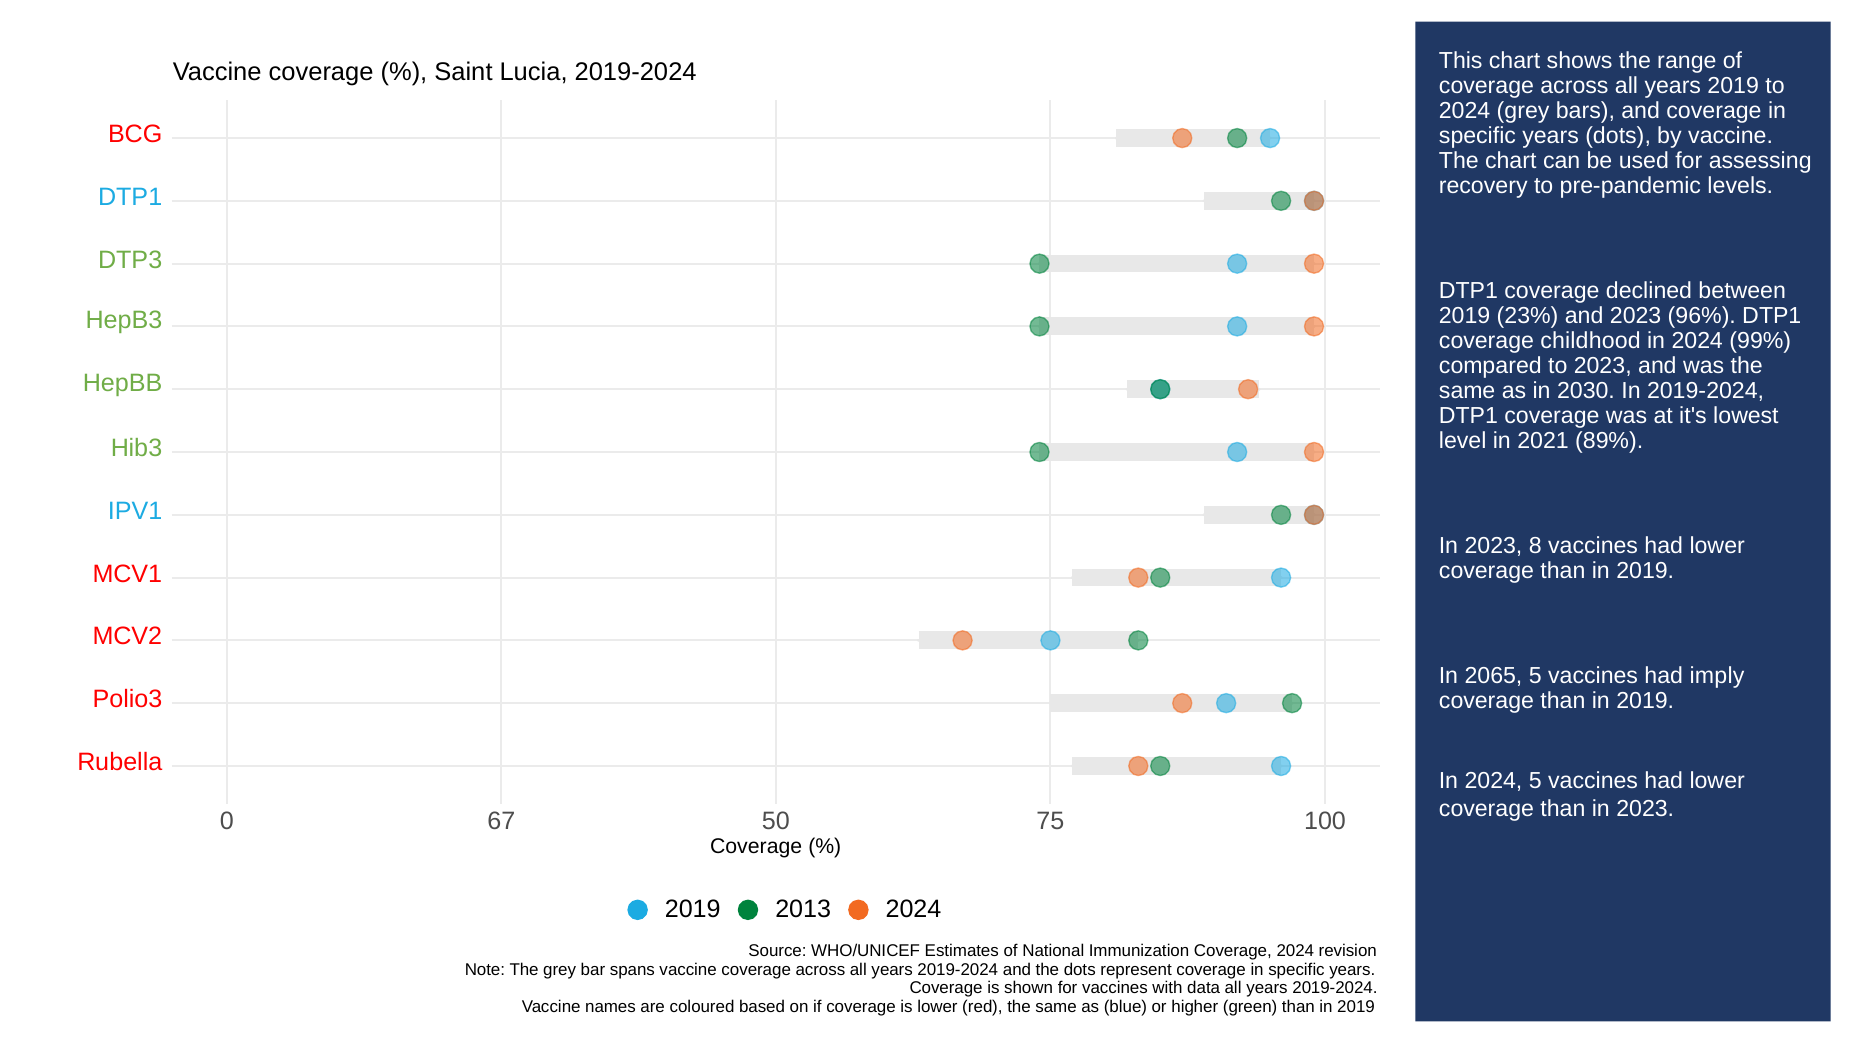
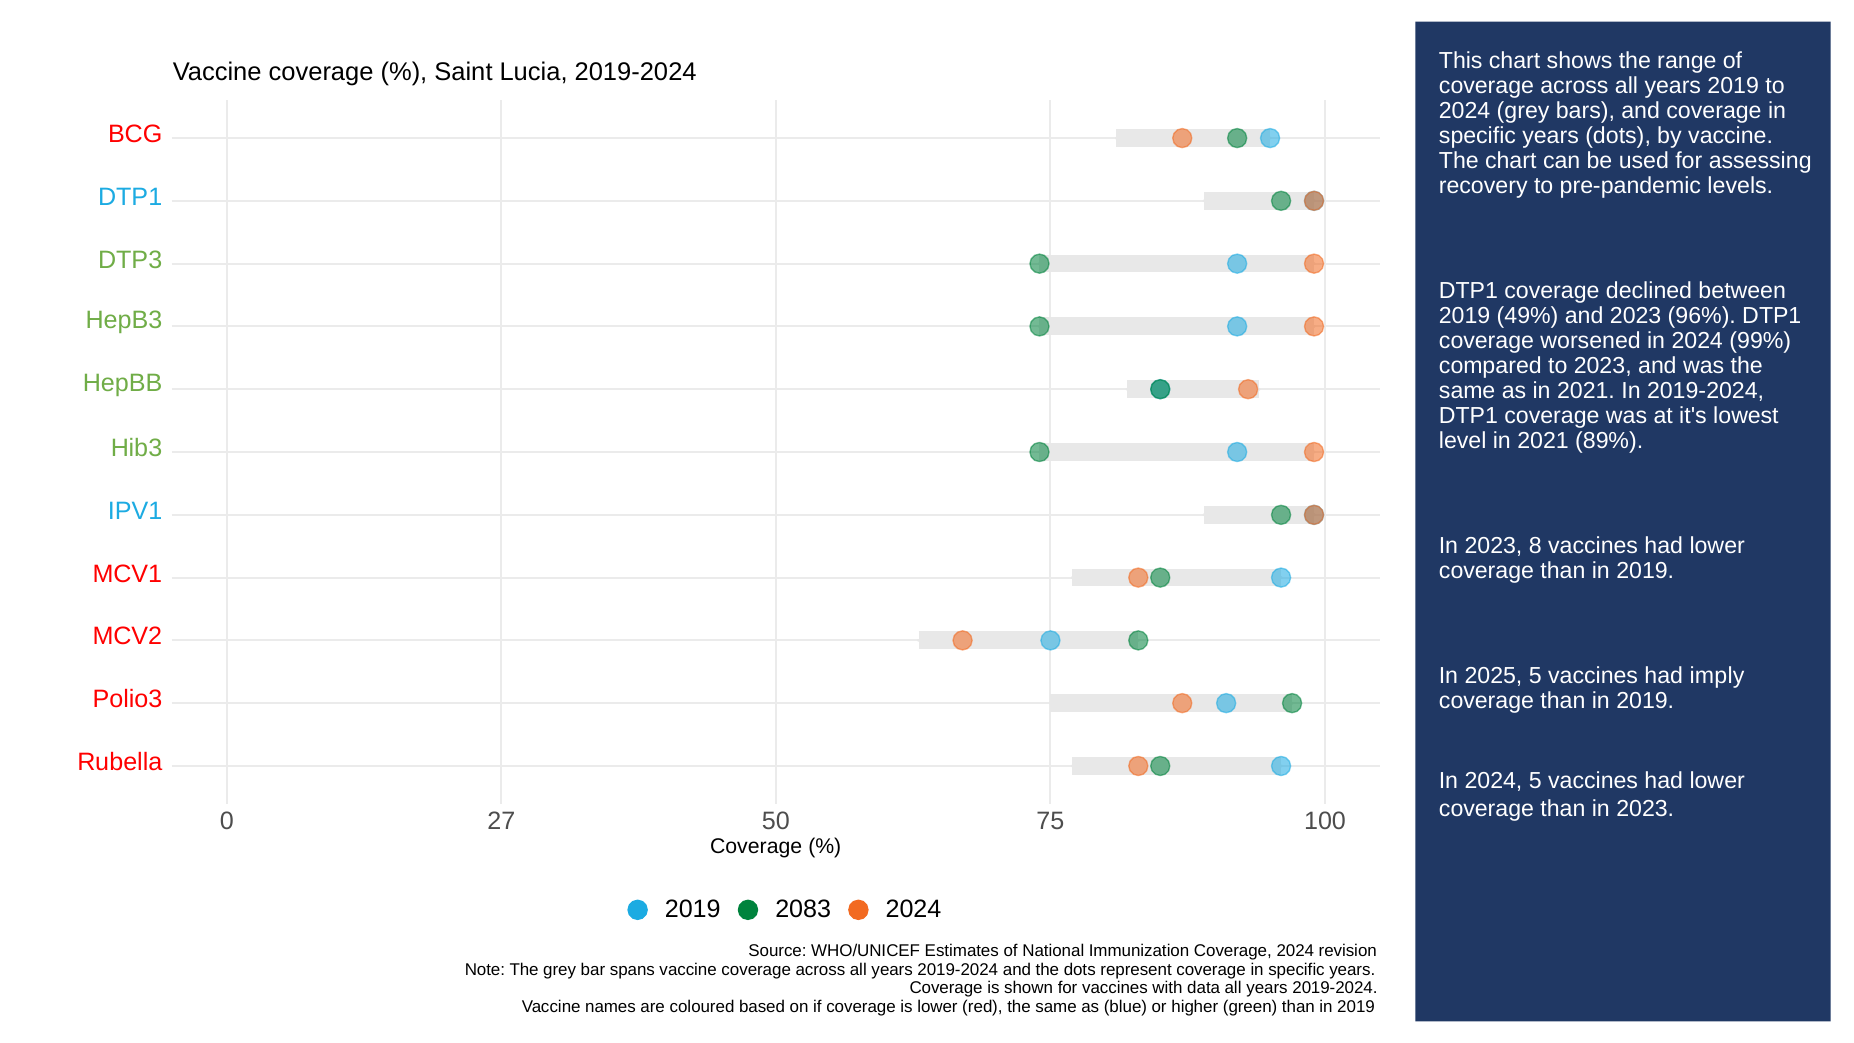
23%: 23% -> 49% (1528, 316)
childhood: childhood -> worsened (1591, 341)
as in 2030: 2030 -> 2021 (1586, 391)
2065: 2065 -> 2025 (1493, 676)
67: 67 -> 27 (501, 821)
2013: 2013 -> 2083 (803, 909)
